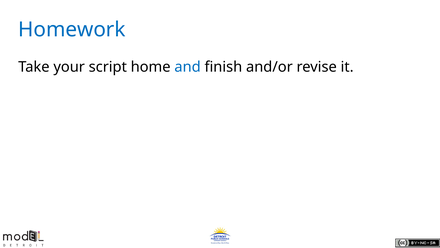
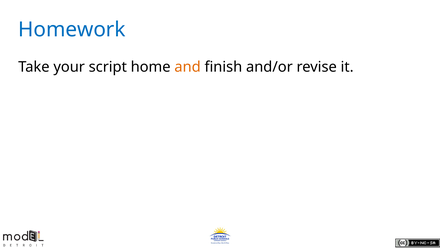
and colour: blue -> orange (188, 67)
